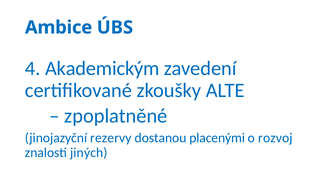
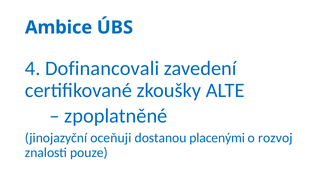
Akademickým: Akademickým -> Dofinancovali (102, 68)
rezervy: rezervy -> oceňuji (111, 138)
jiných: jiných -> pouze (89, 153)
